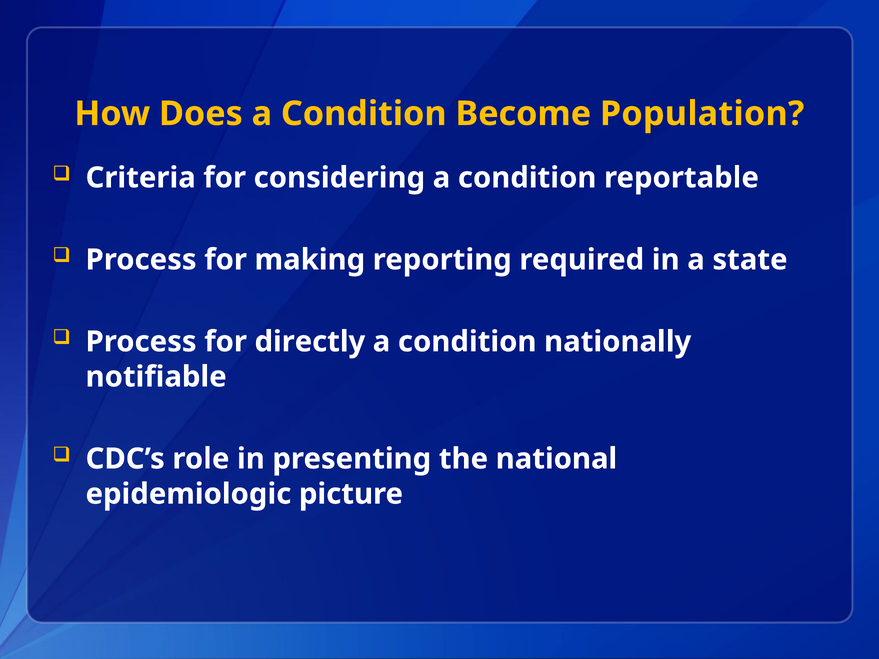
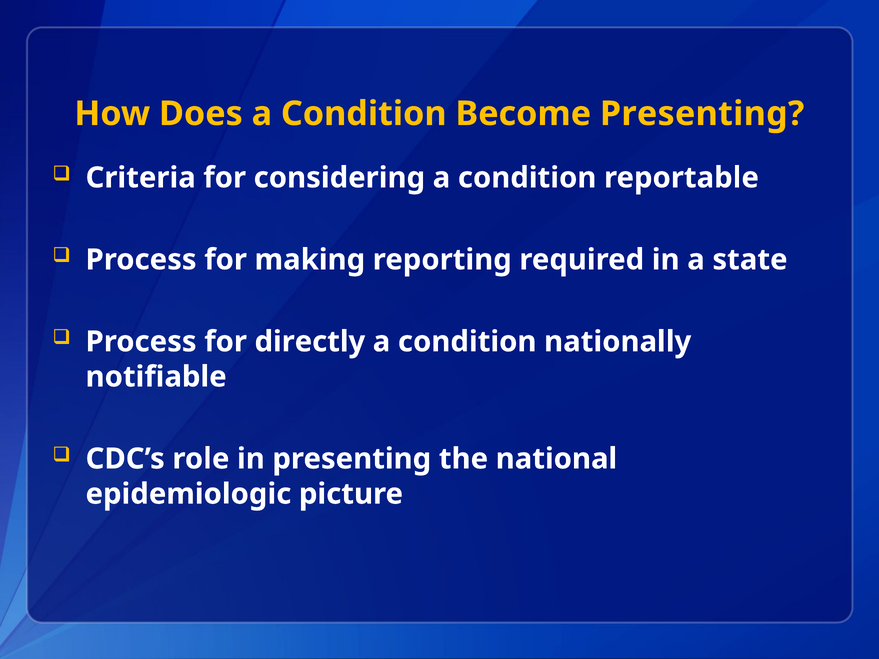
Become Population: Population -> Presenting (702, 114)
